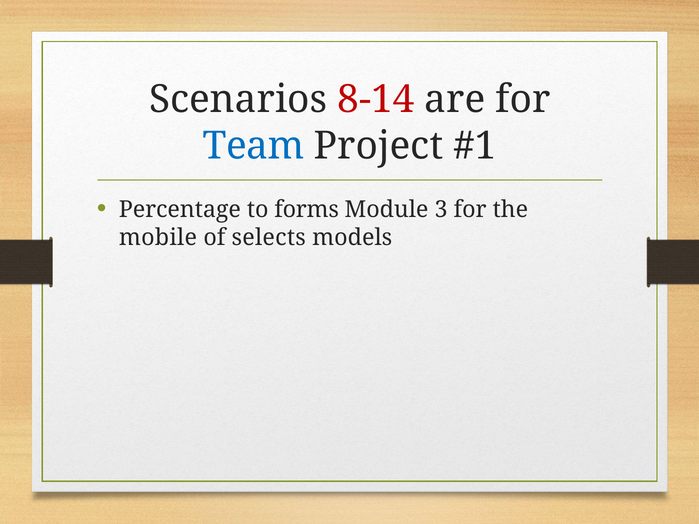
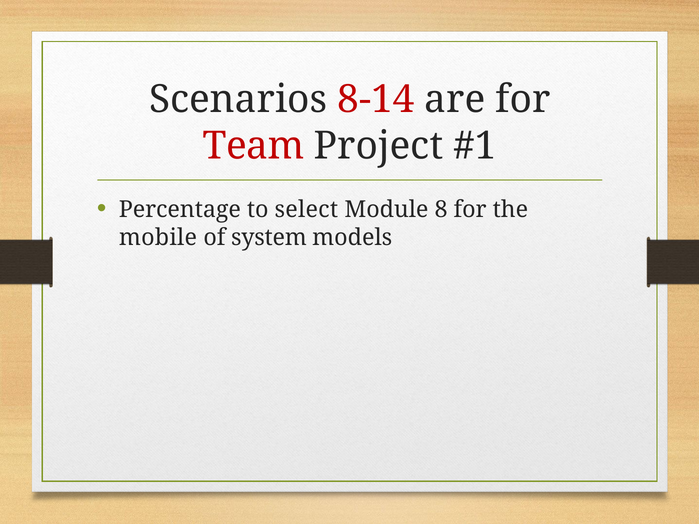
Team colour: blue -> red (254, 146)
forms: forms -> select (306, 209)
3: 3 -> 8 (441, 209)
selects: selects -> system (269, 237)
